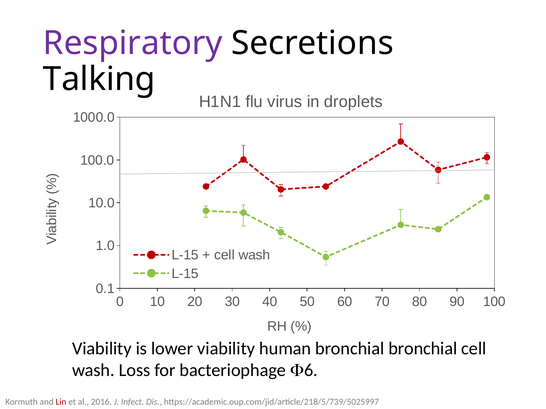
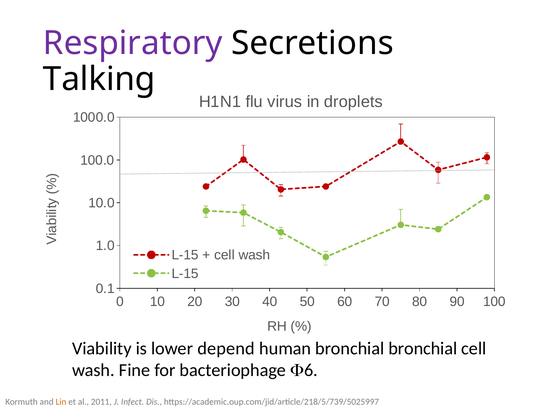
lower viability: viability -> depend (226, 349)
Loss: Loss -> Fine (135, 371)
Lin colour: red -> orange (61, 402)
2016: 2016 -> 2011 (101, 402)
